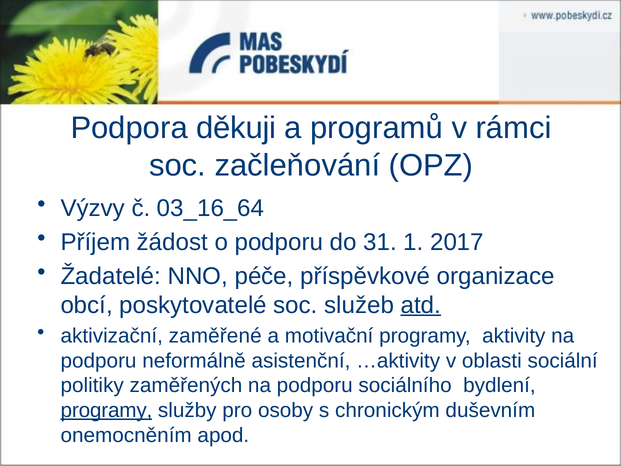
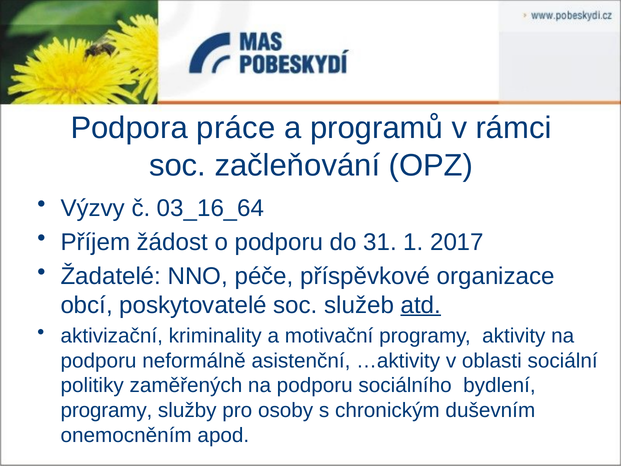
děkuji: děkuji -> práce (236, 128)
zaměřené: zaměřené -> kriminality (215, 336)
programy underline: present -> none (106, 410)
